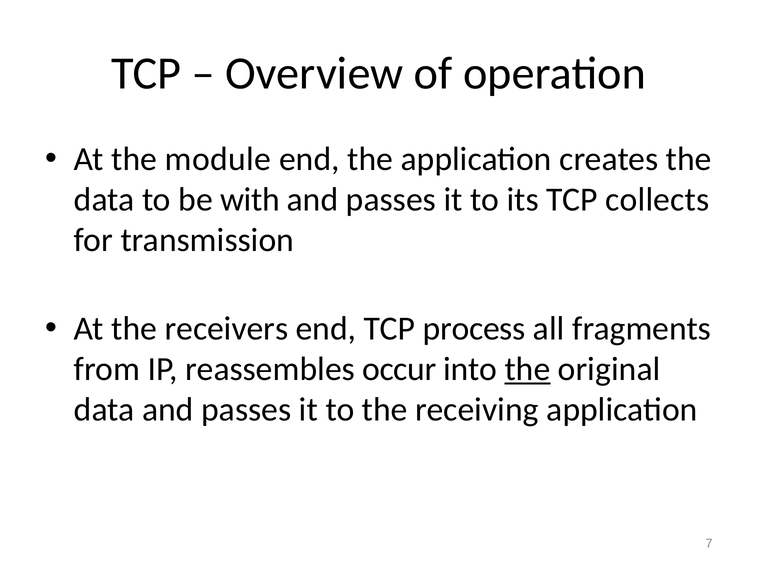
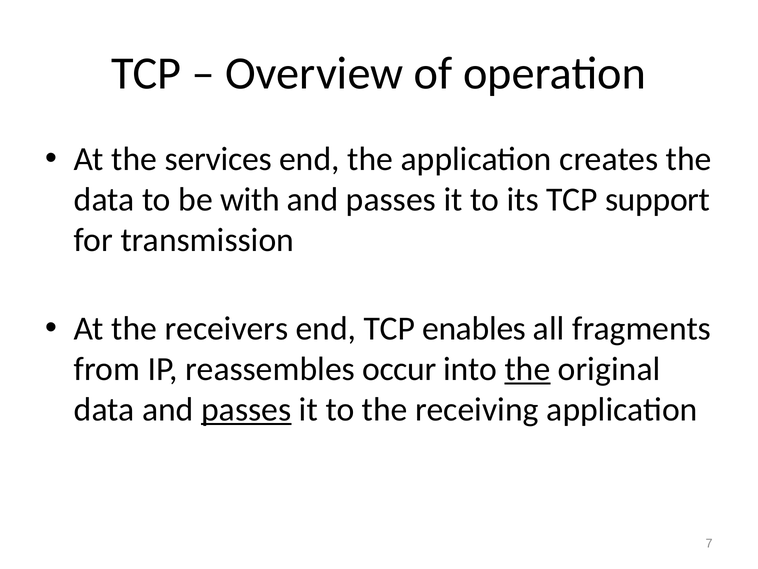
module: module -> services (218, 159)
collects: collects -> support (658, 199)
process: process -> enables (474, 328)
passes underline: none -> present (246, 409)
